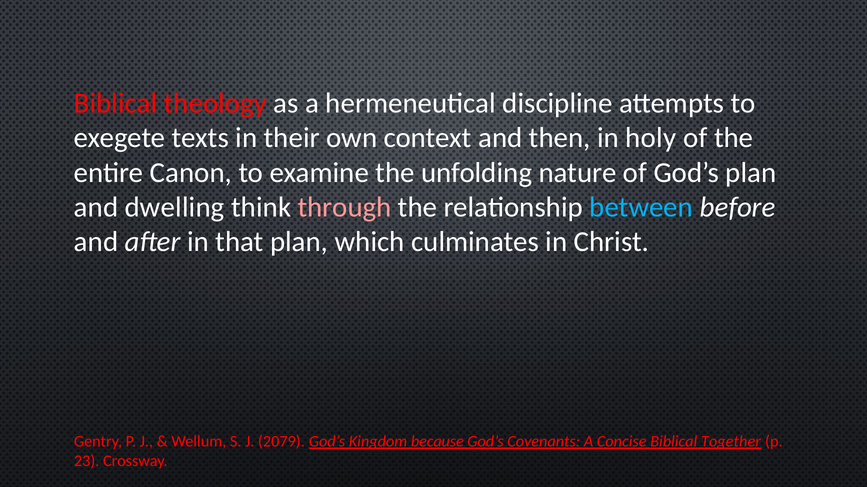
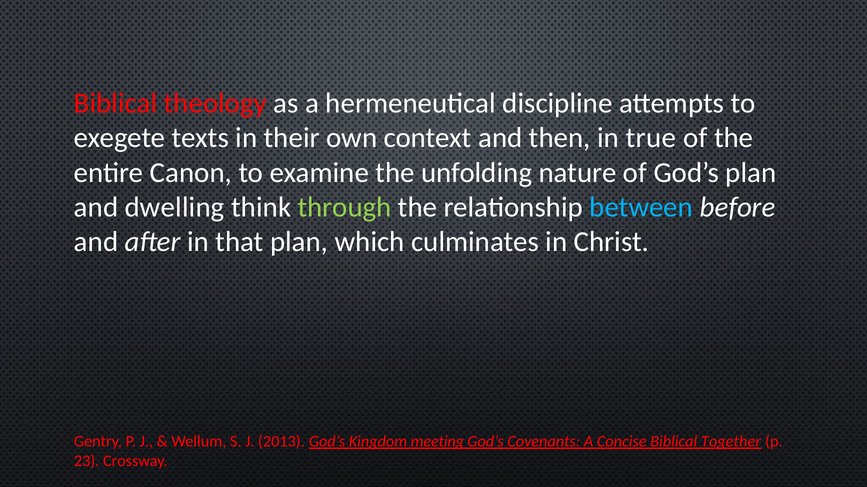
holy: holy -> true (651, 138)
through colour: pink -> light green (345, 207)
2079: 2079 -> 2013 (281, 442)
because: because -> meeting (437, 442)
